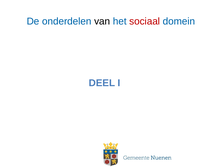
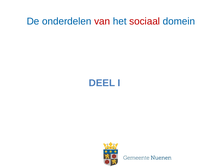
van colour: black -> red (102, 21)
